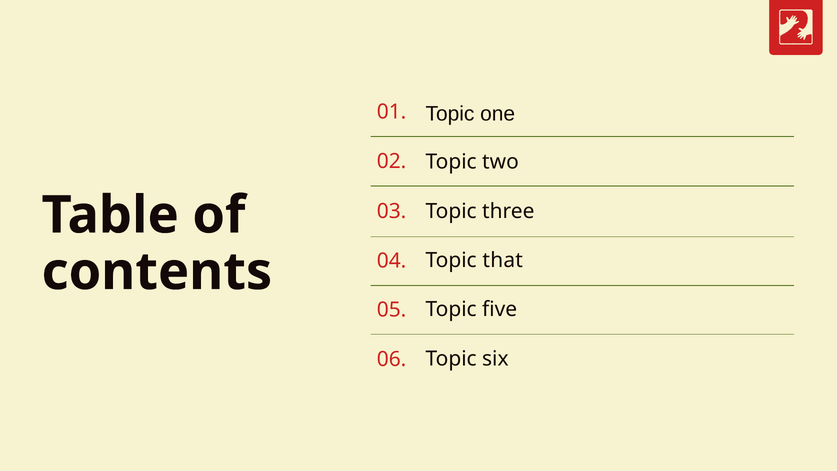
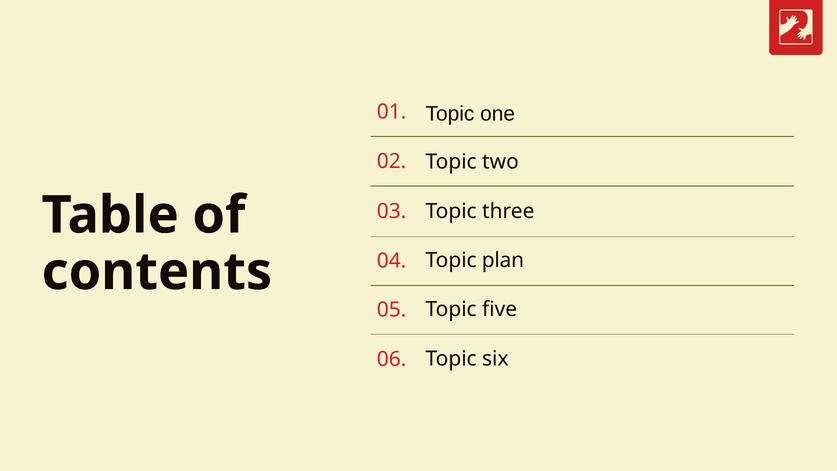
that: that -> plan (503, 260)
